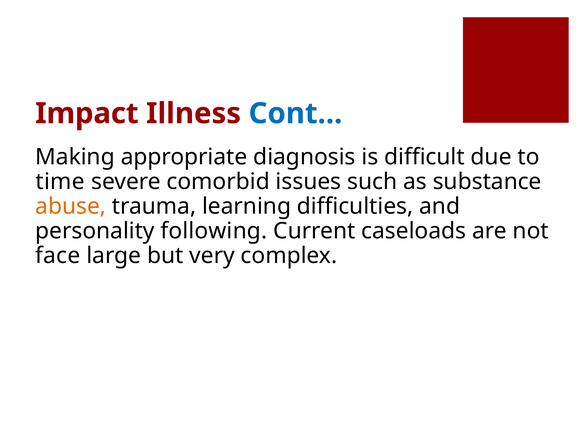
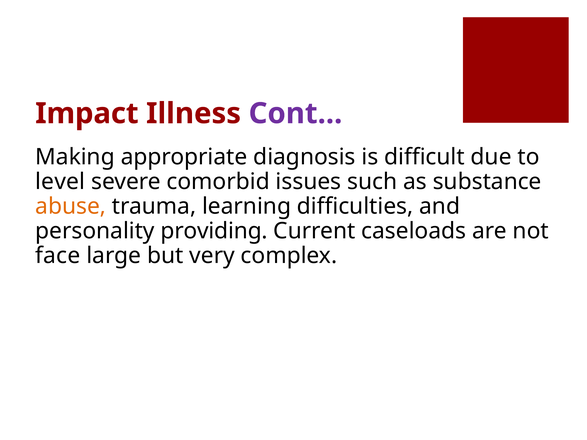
Cont colour: blue -> purple (295, 114)
time: time -> level (60, 182)
following: following -> providing (214, 231)
